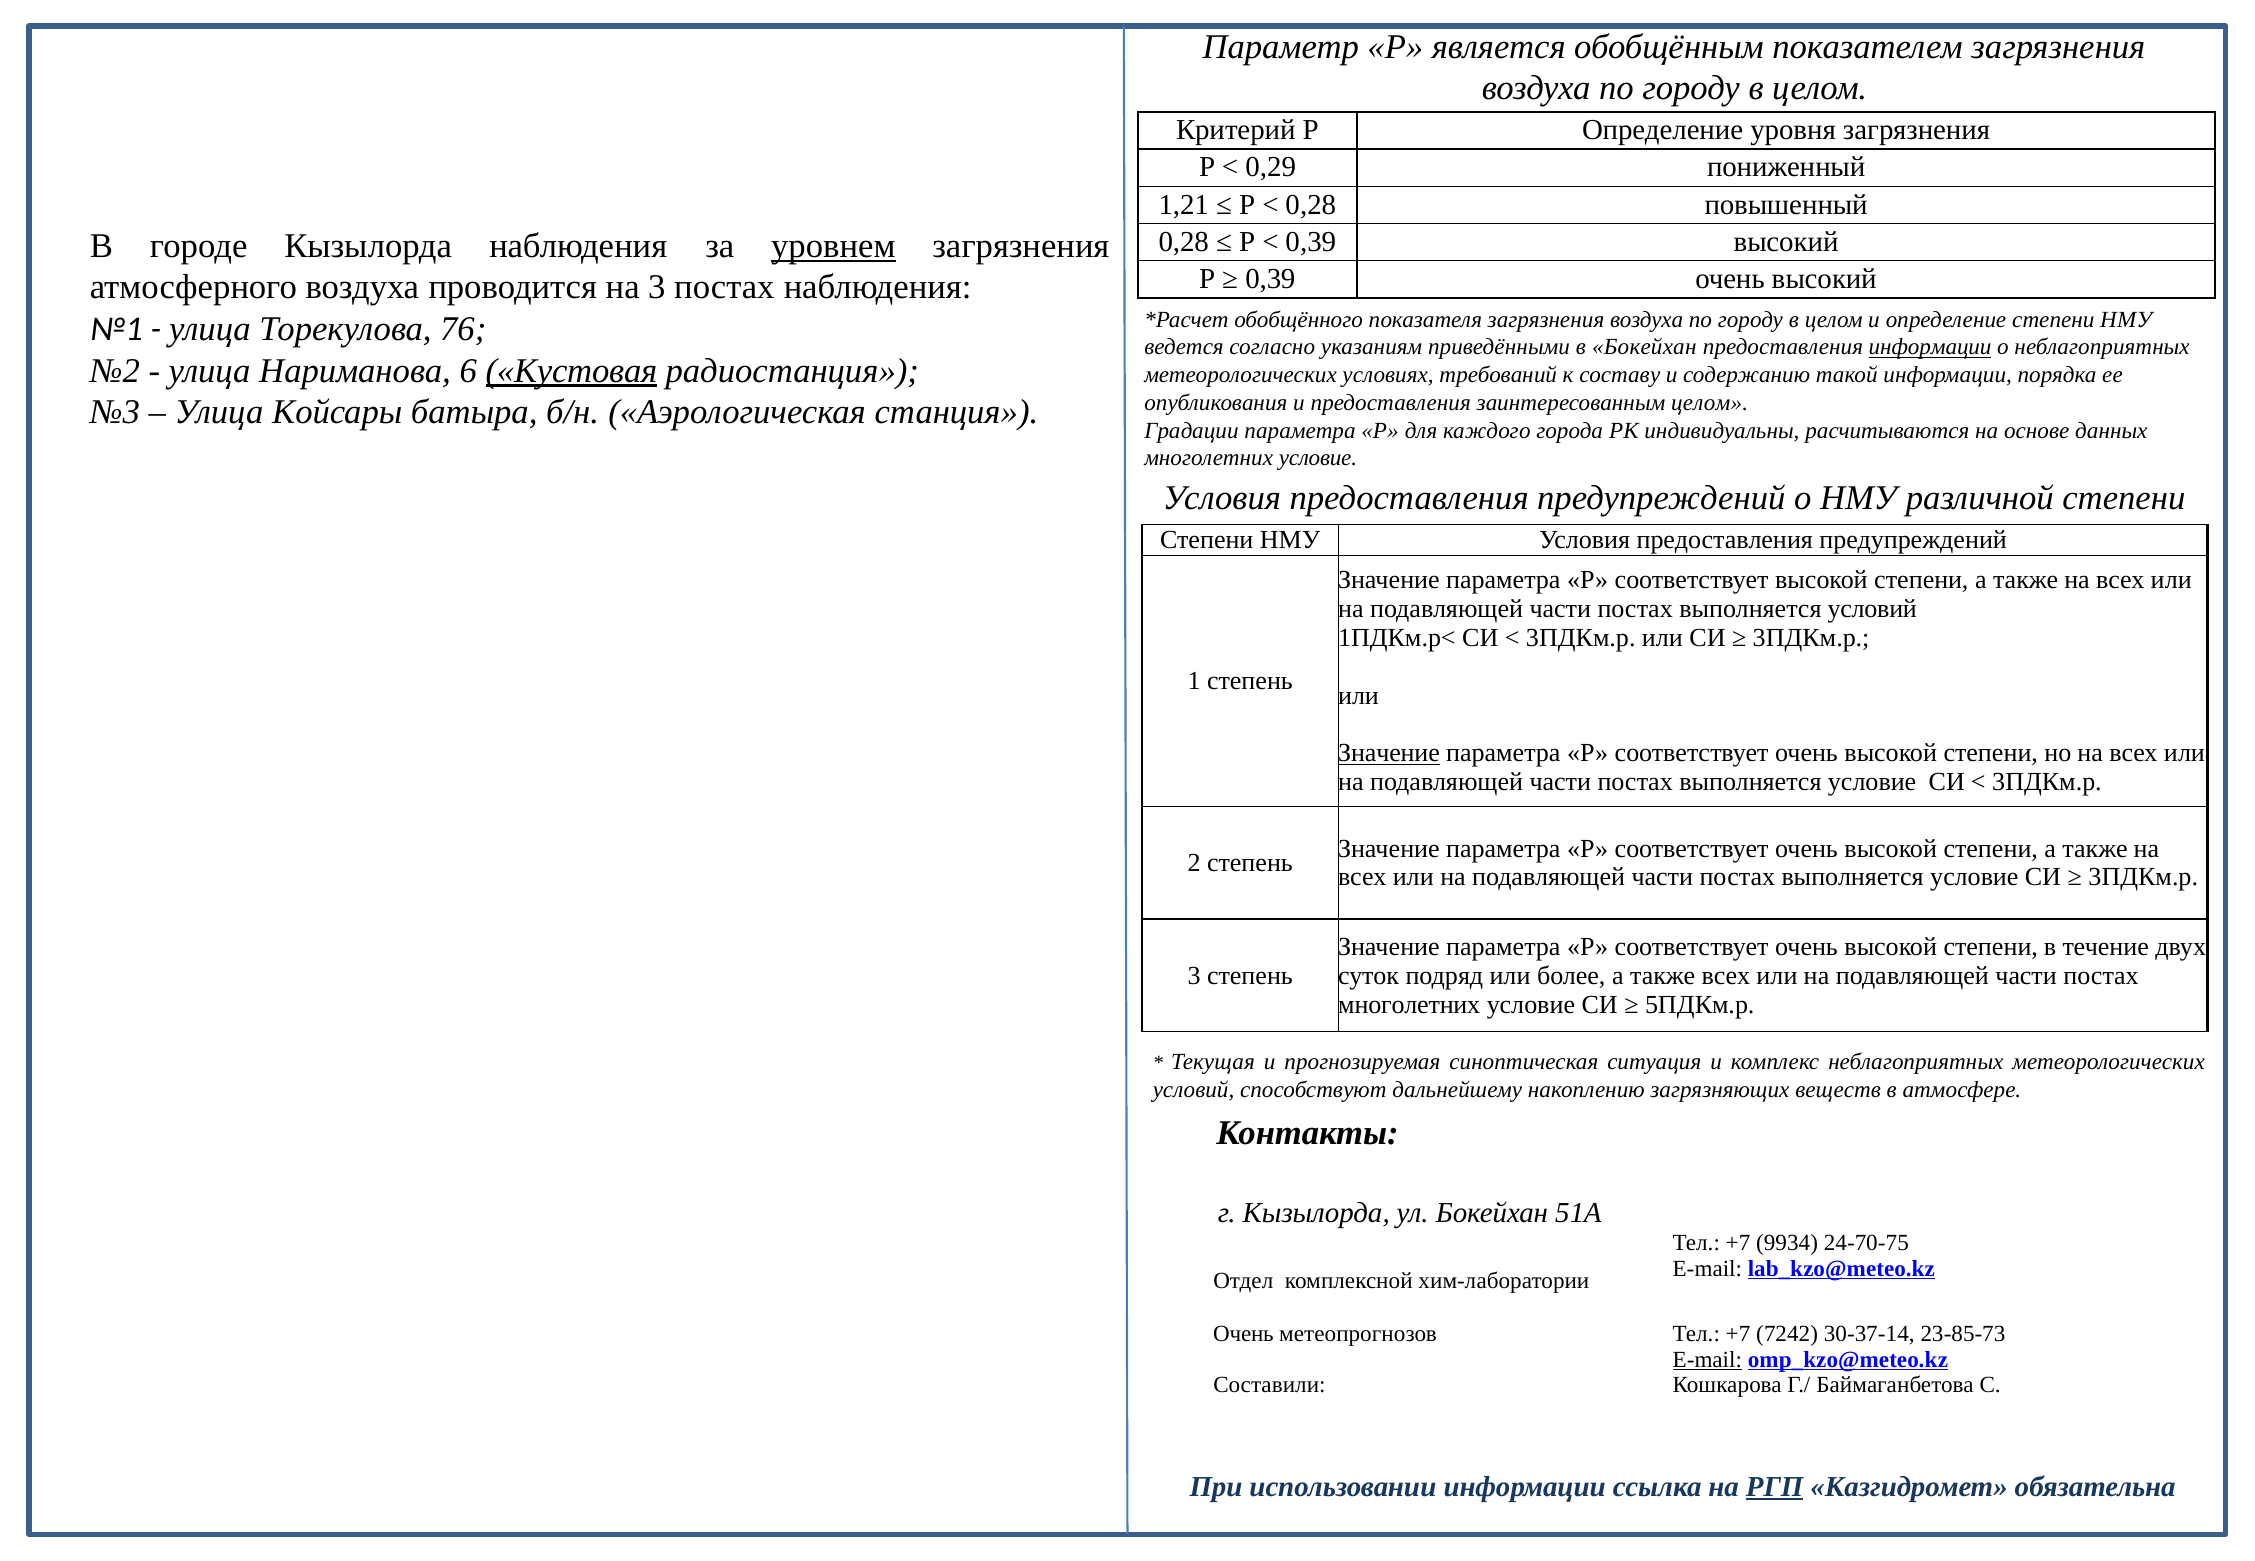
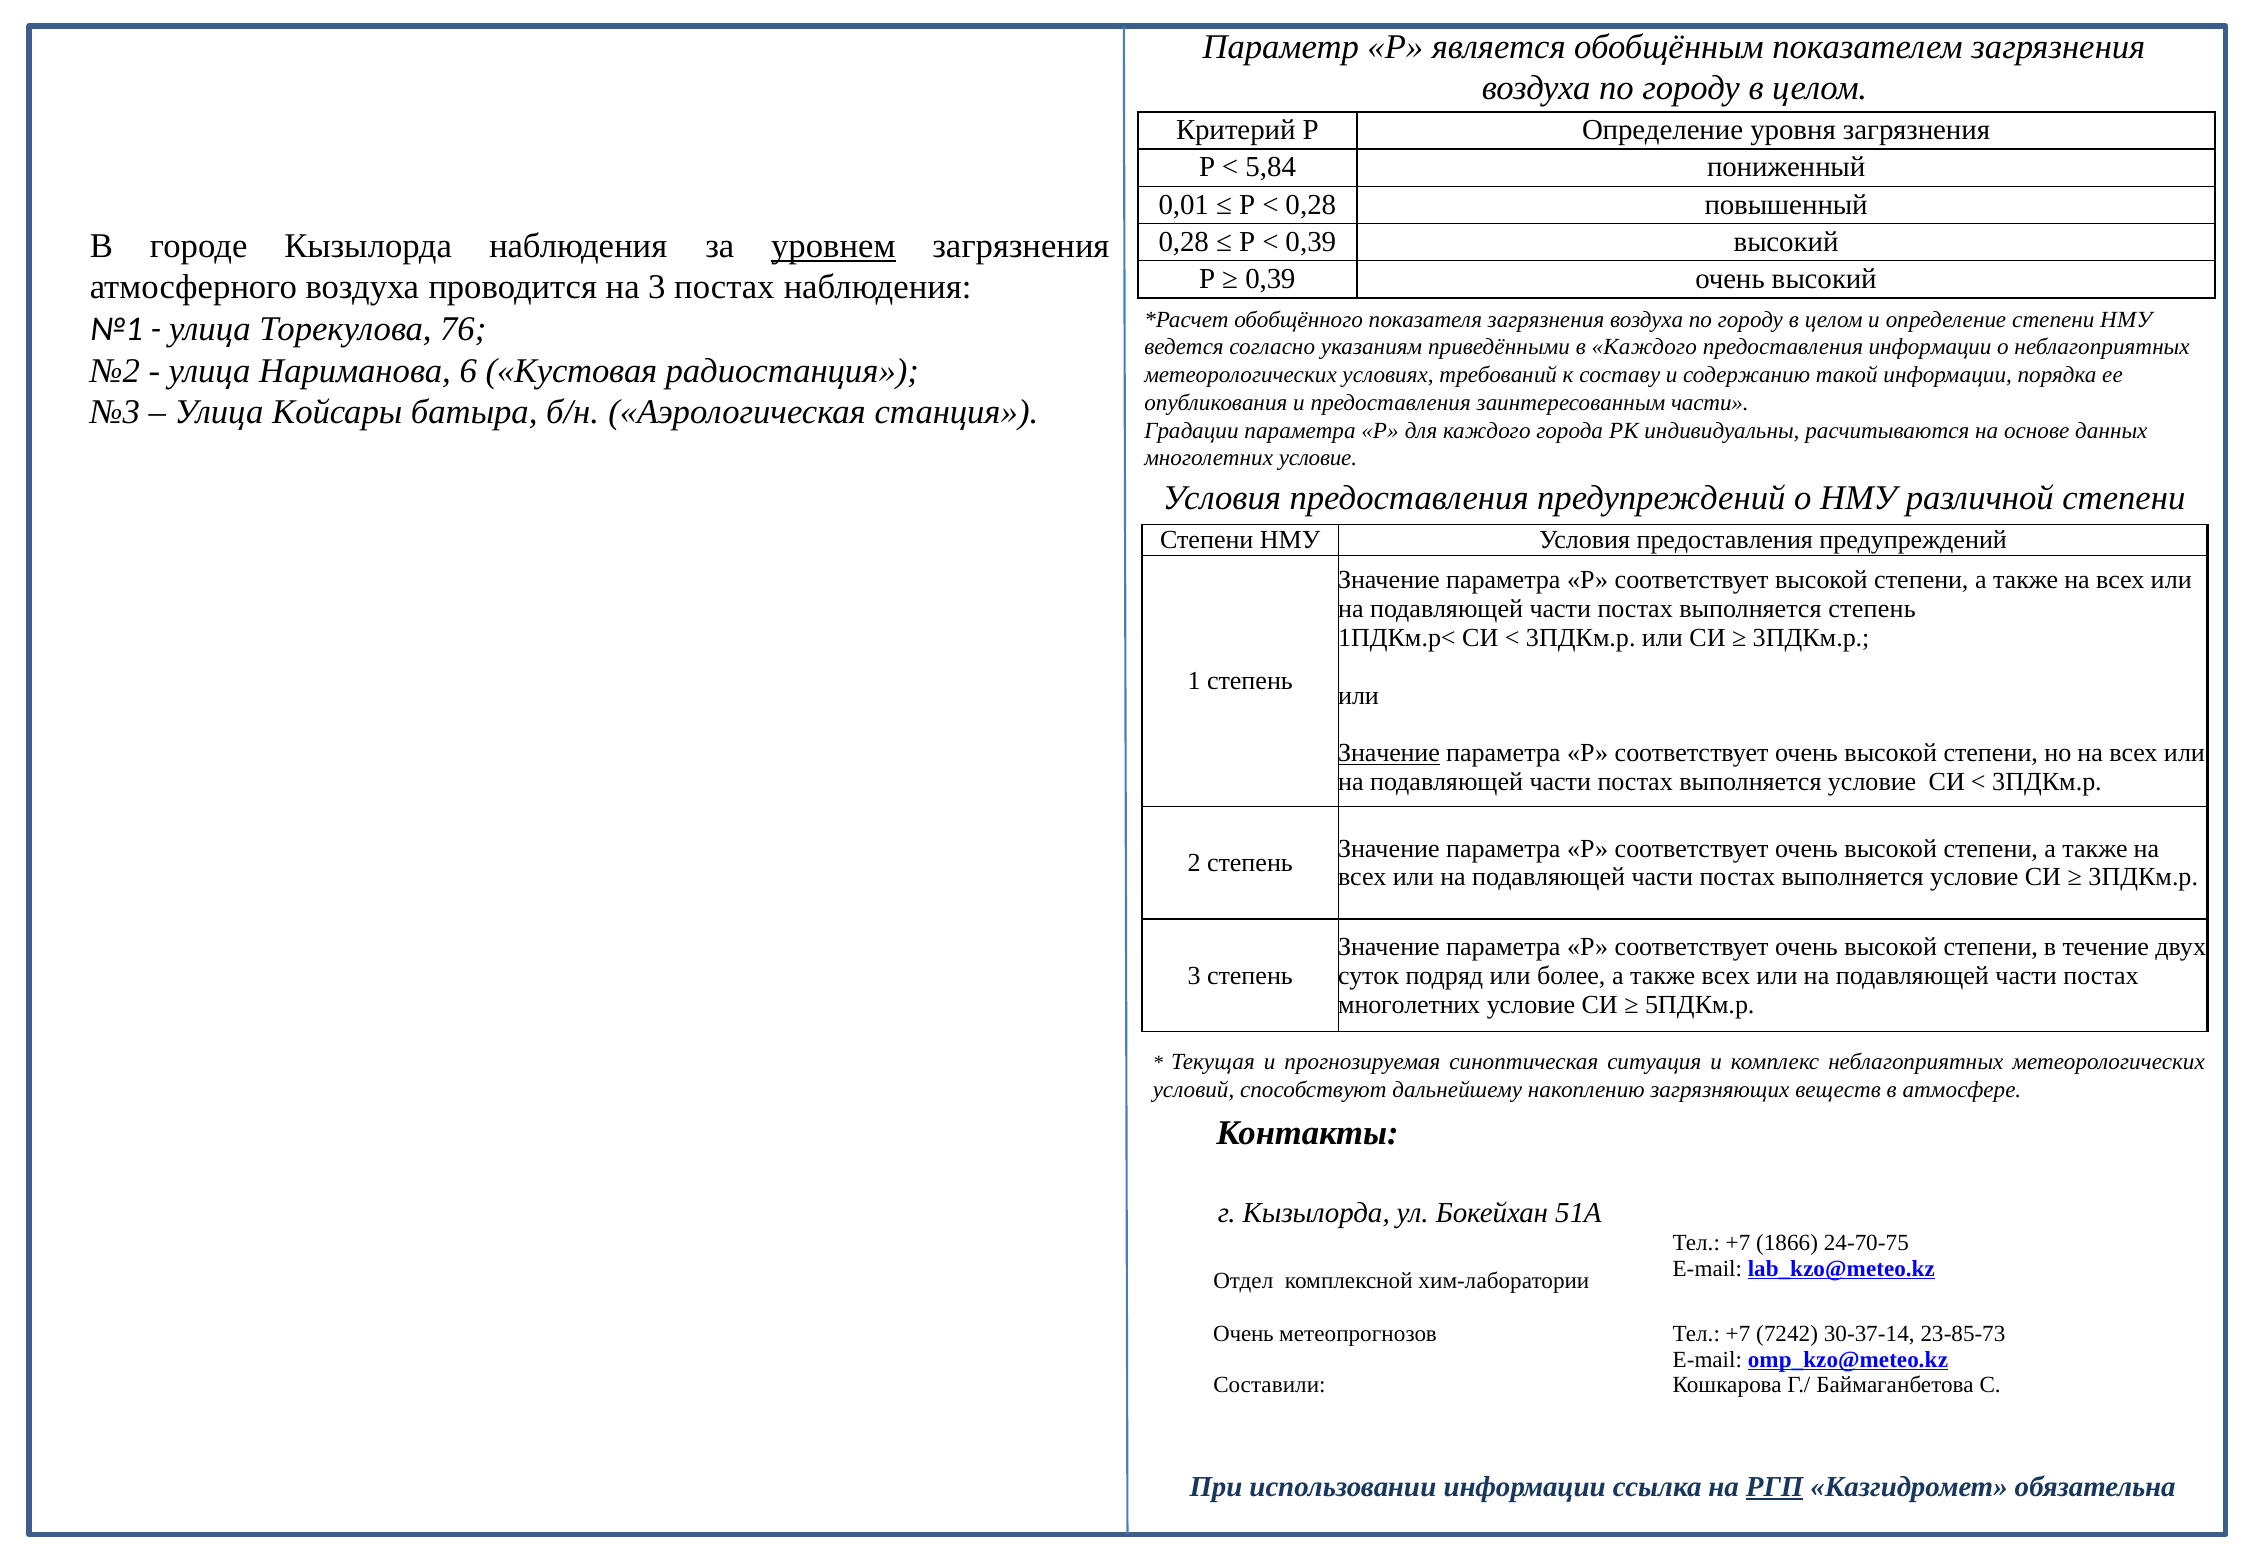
0,29: 0,29 -> 5,84 (1271, 167)
1,21: 1,21 -> 0,01 (1184, 205)
в Бокейхан: Бокейхан -> Каждого (1644, 347)
информации underline: present -> none (1930, 347)
Кустовая underline: present -> none (571, 371)
заинтересованным целом: целом -> части (1710, 403)
выполняется условий: условий -> степень (1872, 609)
9934: 9934 -> 1866 (1787, 1243)
E-mail underline: present -> none (1707, 1360)
